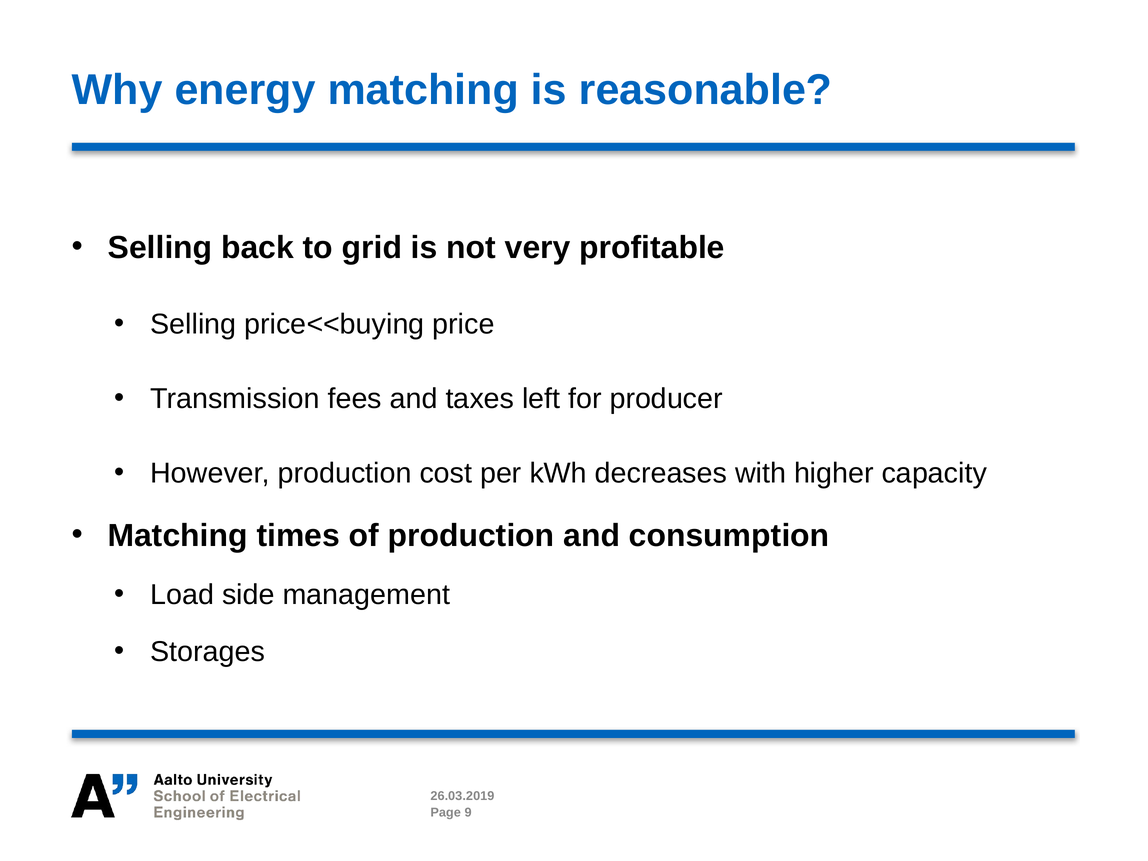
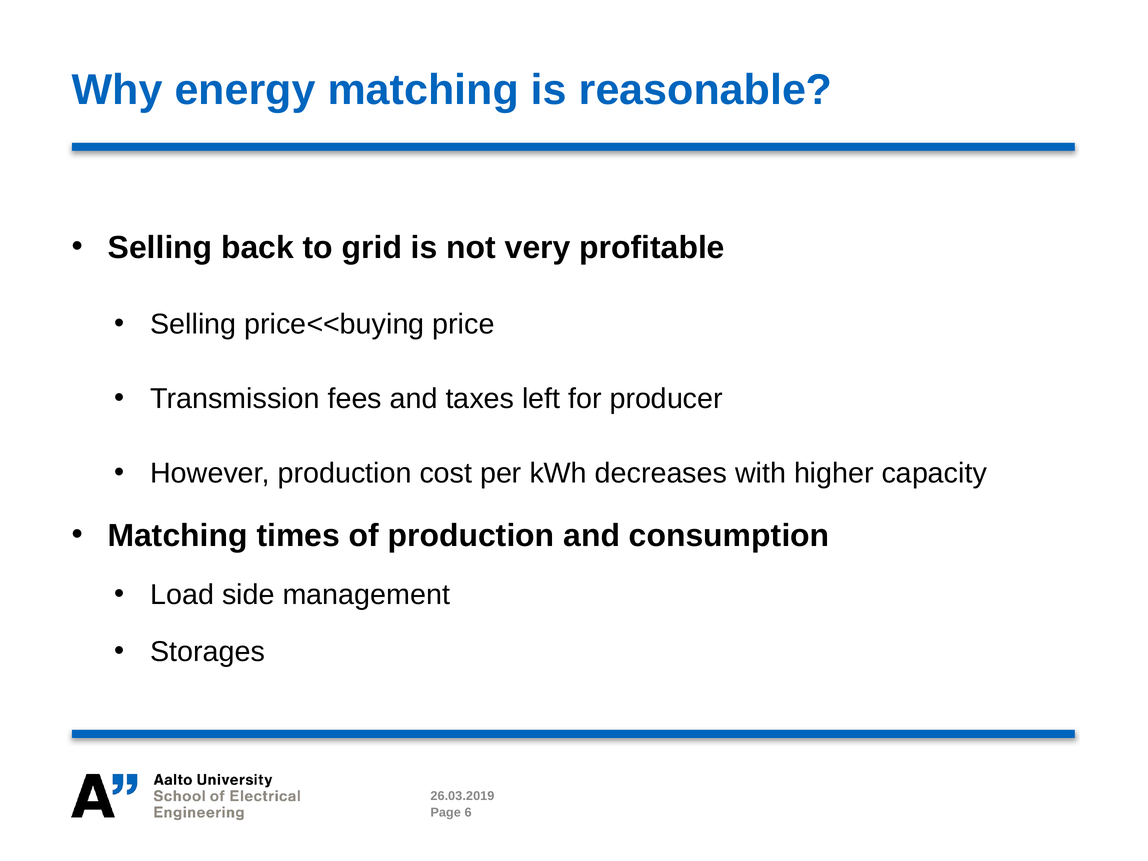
9: 9 -> 6 (468, 812)
